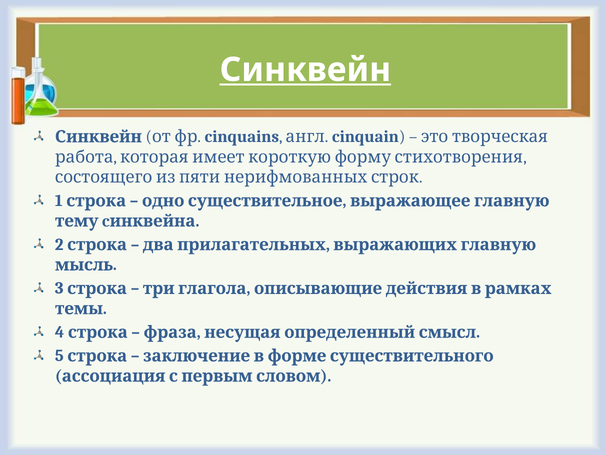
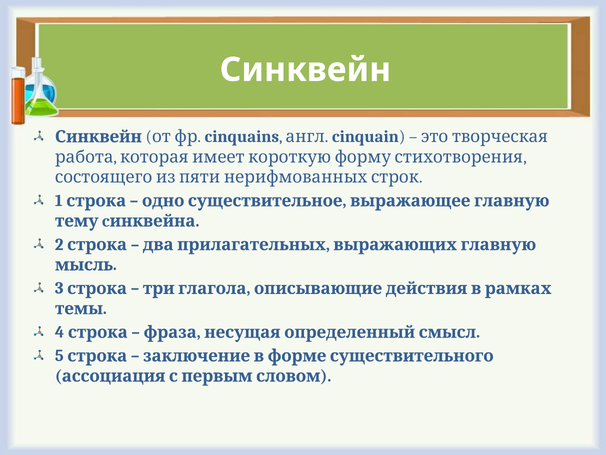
Синквейн underline: present -> none (305, 70)
